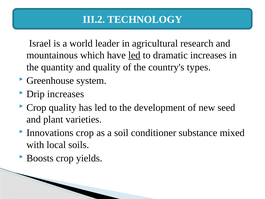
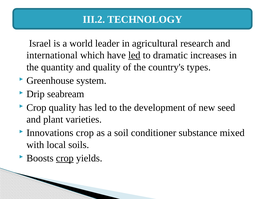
mountainous: mountainous -> international (52, 55)
Drip increases: increases -> seabream (66, 94)
crop underline: none -> present (65, 158)
